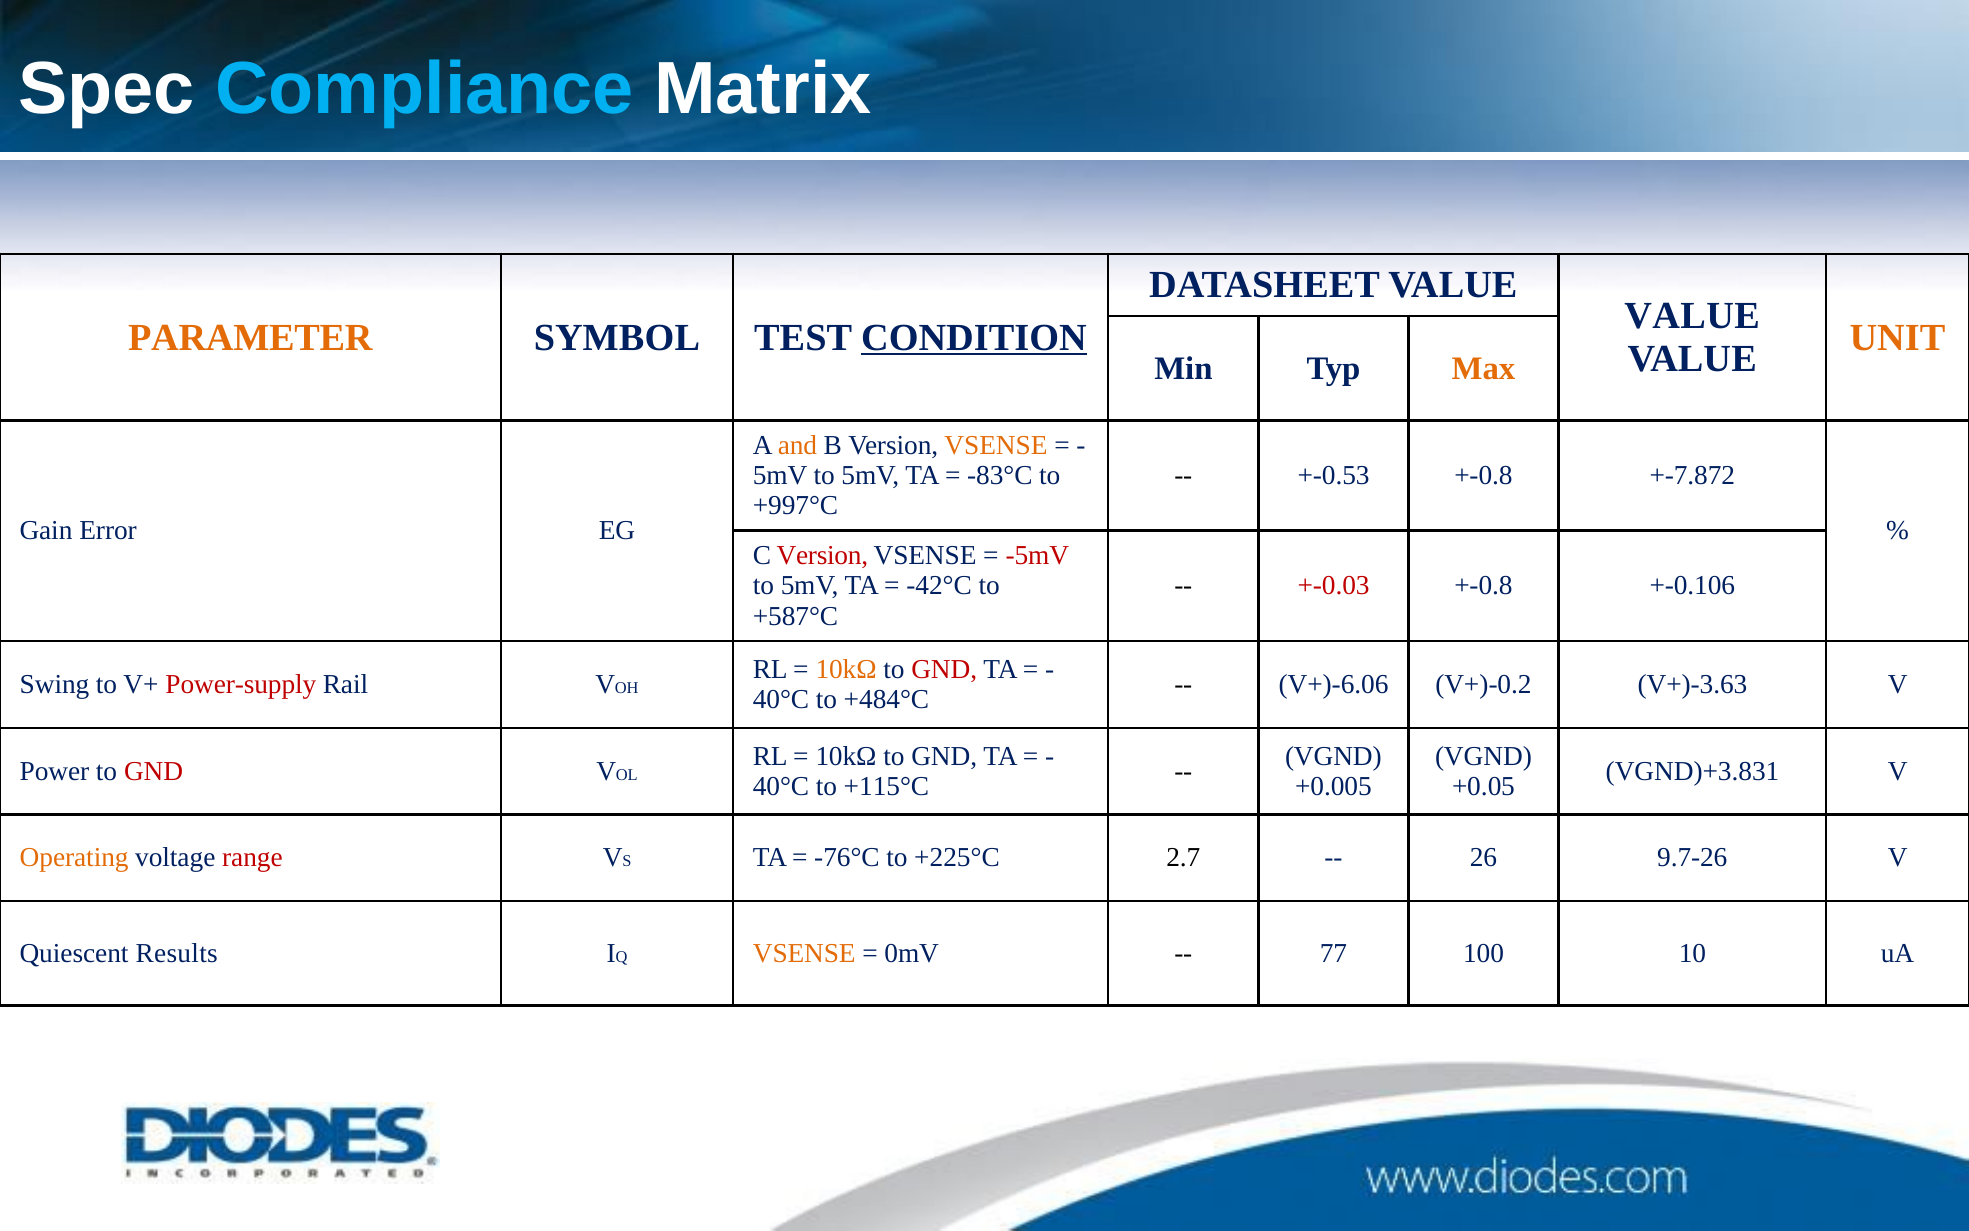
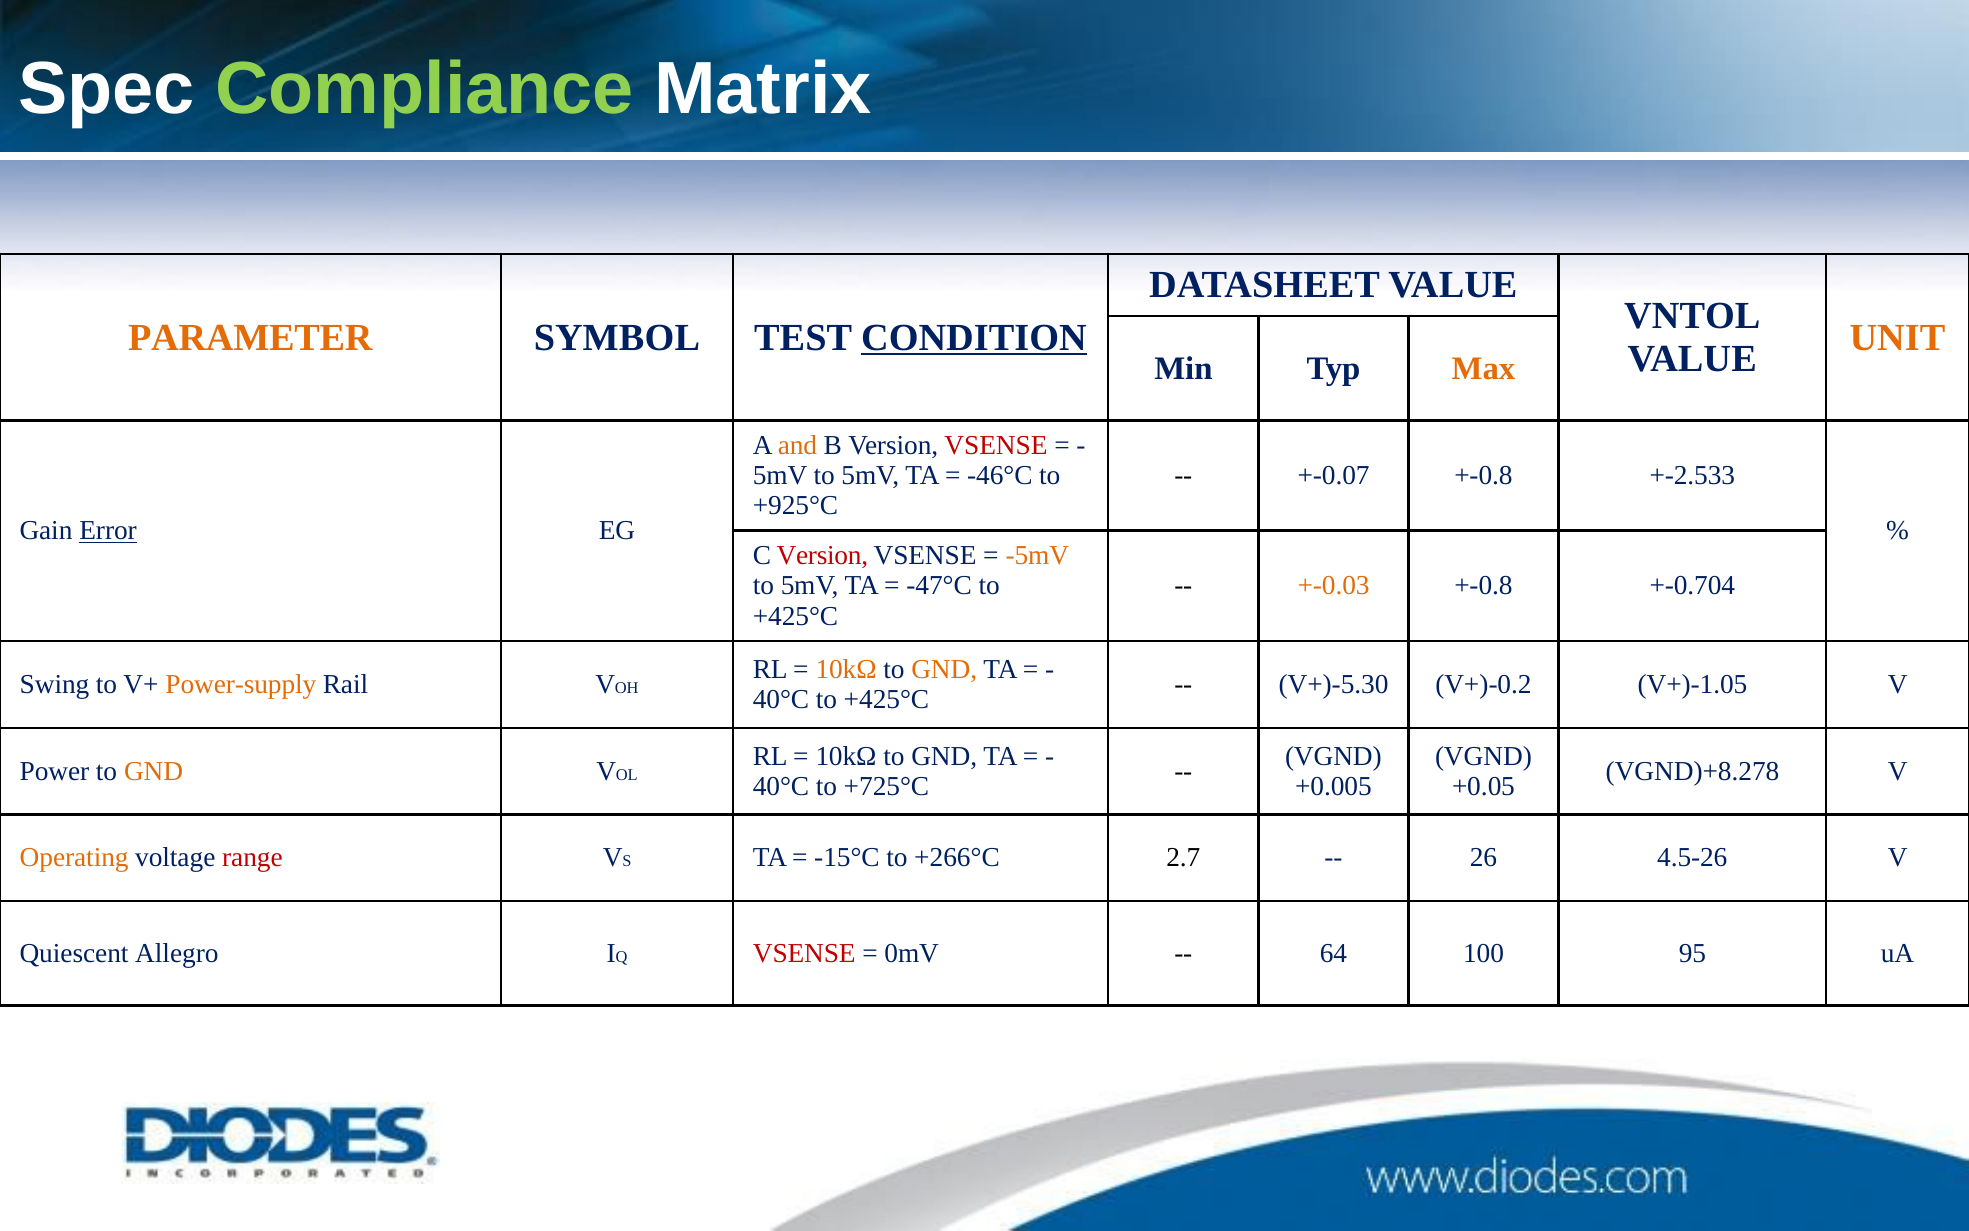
Compliance colour: light blue -> light green (425, 89)
VALUE: VALUE -> VNTOL (1692, 316)
VSENSE colour: orange -> red (996, 445)
-83°C: -83°C -> -46°C (1000, 475)
+-0.53: +-0.53 -> +-0.07 (1334, 475)
+-7.872: +-7.872 -> +-2.533 (1692, 475)
+997°C: +997°C -> +925°C (796, 506)
Error underline: none -> present (108, 531)
-5mV colour: red -> orange (1037, 556)
-42°C: -42°C -> -47°C (939, 586)
+-0.03 colour: red -> orange (1334, 586)
+-0.106: +-0.106 -> +-0.704 (1692, 586)
+587°C: +587°C -> +425°C (796, 616)
GND colour: red -> orange (944, 669)
Power-supply colour: red -> orange (241, 684)
V+)-6.06: V+)-6.06 -> V+)-5.30 (1334, 684)
V+)-3.63: V+)-3.63 -> V+)-1.05 (1692, 684)
+484°C: +484°C -> +425°C (886, 699)
GND colour: red -> orange (154, 771)
VGND)+3.831: VGND)+3.831 -> VGND)+8.278 (1693, 771)
+115°C: +115°C -> +725°C (886, 786)
-76°C: -76°C -> -15°C (847, 858)
+225°C: +225°C -> +266°C (957, 858)
9.7-26: 9.7-26 -> 4.5-26 (1692, 858)
Results: Results -> Allegro (177, 953)
VSENSE colour: orange -> red (804, 953)
77: 77 -> 64 (1333, 953)
10: 10 -> 95 (1692, 953)
